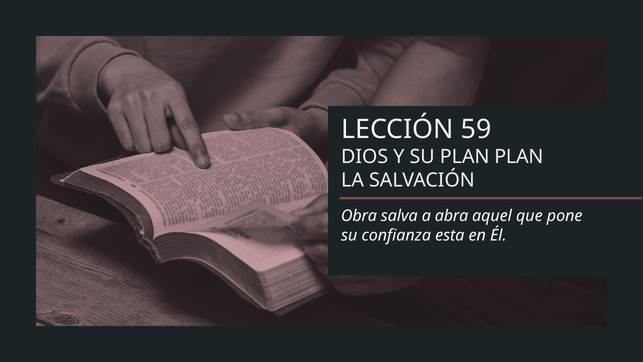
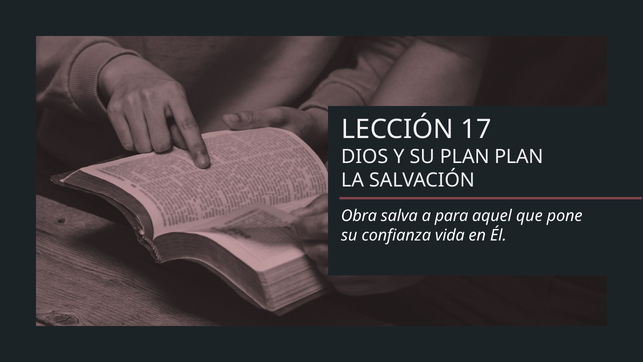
59: 59 -> 17 (476, 129)
abra: abra -> para (452, 216)
esta: esta -> vida (450, 235)
